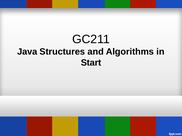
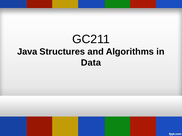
Start: Start -> Data (91, 63)
